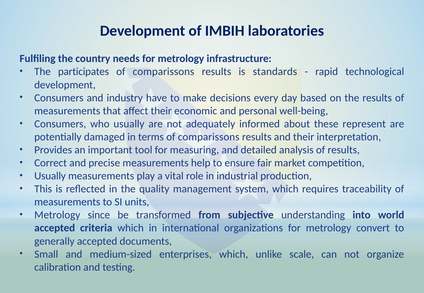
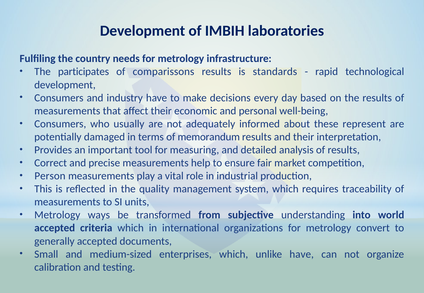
terms of comparissons: comparissons -> memorandum (209, 137)
Usually: Usually -> Person (50, 176)
since: since -> ways (99, 215)
unlike scale: scale -> have (302, 255)
